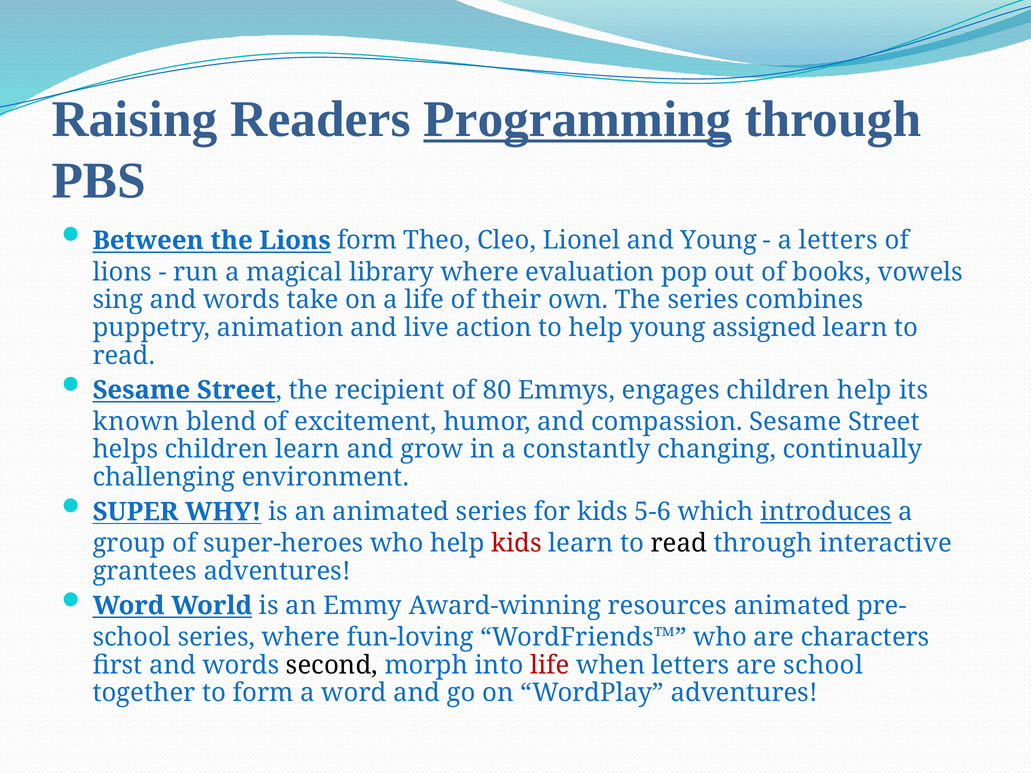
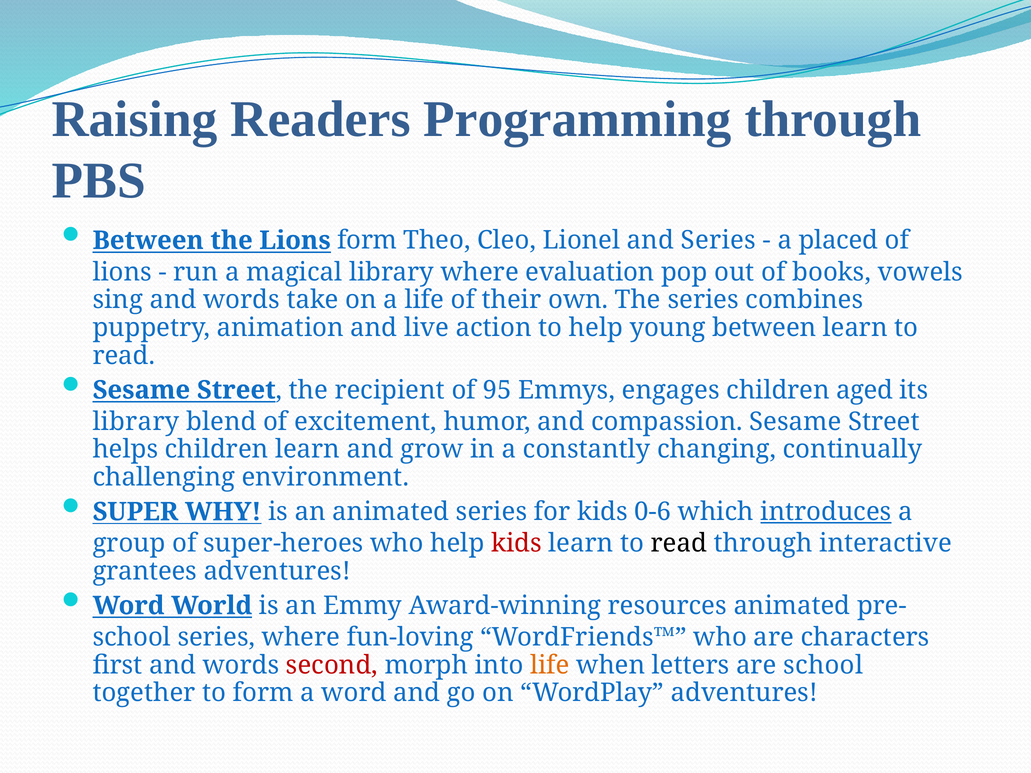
Programming underline: present -> none (578, 119)
and Young: Young -> Series (718, 241)
a letters: letters -> placed (839, 241)
young assigned: assigned -> between (764, 328)
80: 80 -> 95 (497, 390)
children help: help -> aged (865, 390)
known: known -> library (136, 422)
5-6: 5-6 -> 0-6 (653, 512)
second colour: black -> red (332, 665)
life colour: red -> orange (550, 665)
